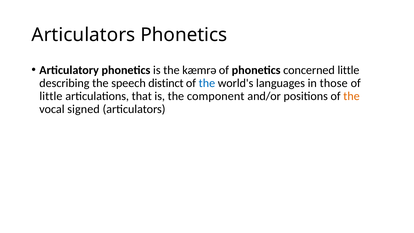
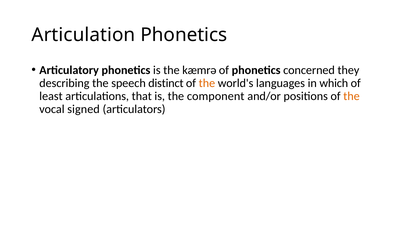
Articulators: Articulators -> Articulation (83, 35)
concerned little: little -> they (348, 70)
the colour: blue -> orange (207, 83)
those: those -> which (334, 83)
little: little -> least (51, 96)
